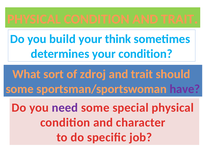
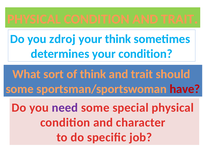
build: build -> zdroj (62, 39)
of zdroj: zdroj -> think (93, 74)
have colour: purple -> red (185, 89)
